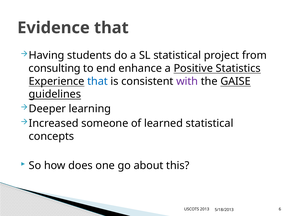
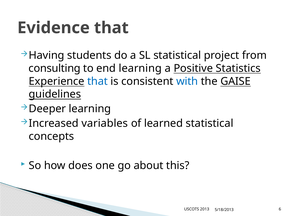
end enhance: enhance -> learning (140, 68)
with colour: purple -> blue (187, 81)
someone: someone -> variables (105, 123)
